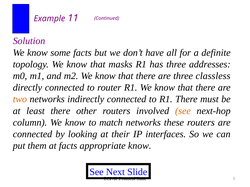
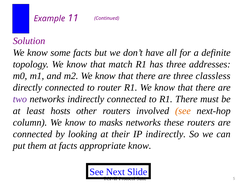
masks: masks -> match (121, 64)
two colour: orange -> purple (20, 99)
least there: there -> hosts (60, 111)
match: match -> masks (111, 123)
IP interfaces: interfaces -> indirectly (166, 134)
